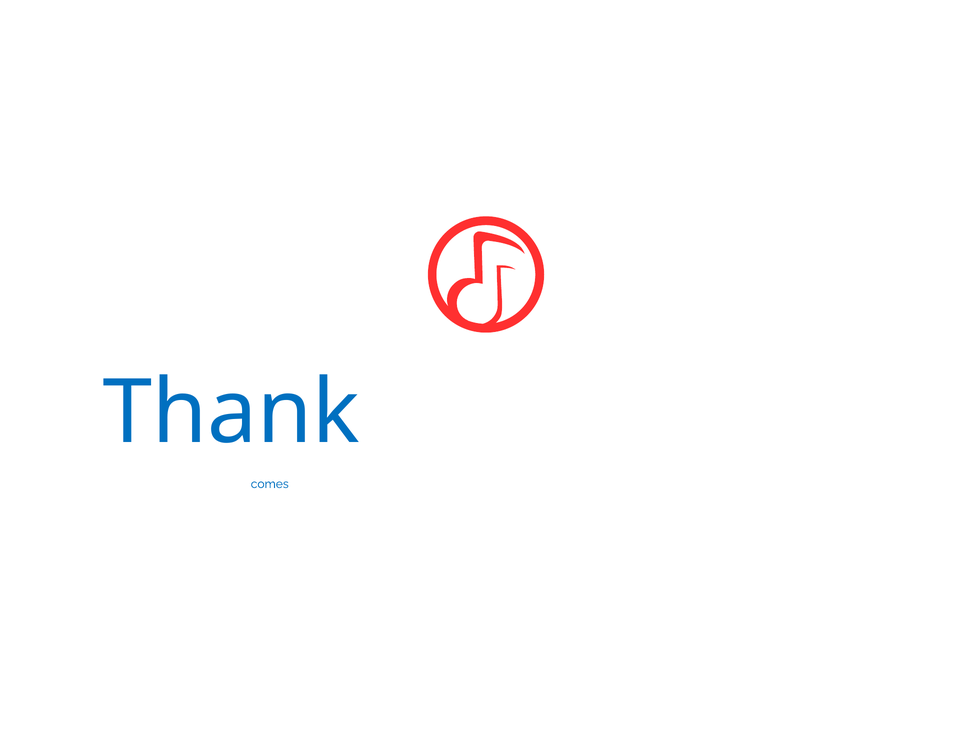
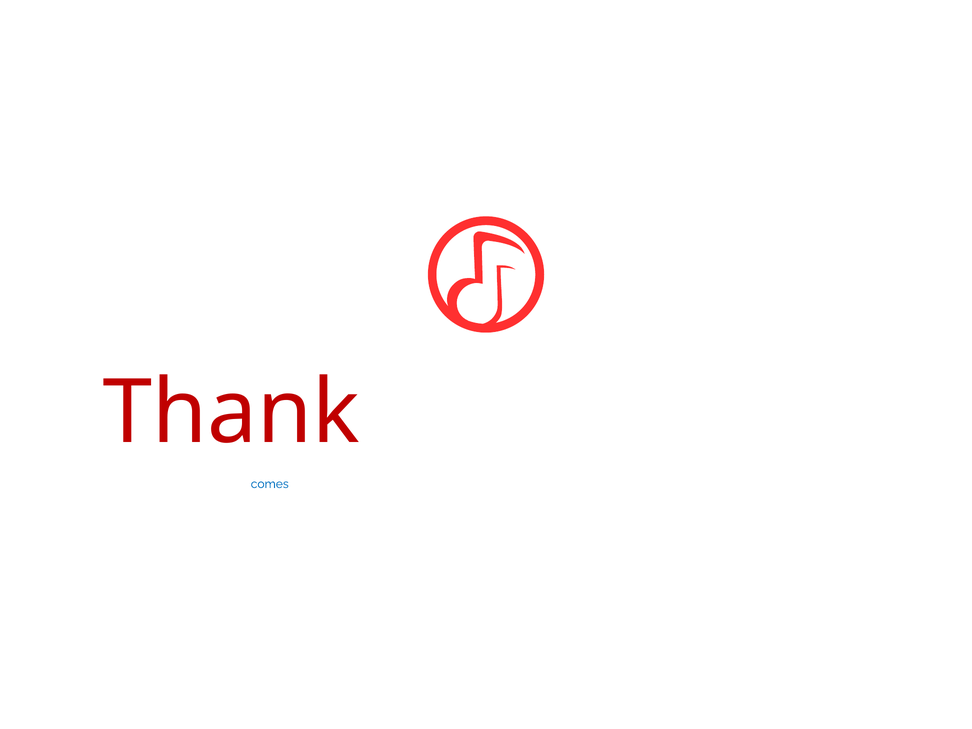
Thank colour: blue -> red (231, 413)
